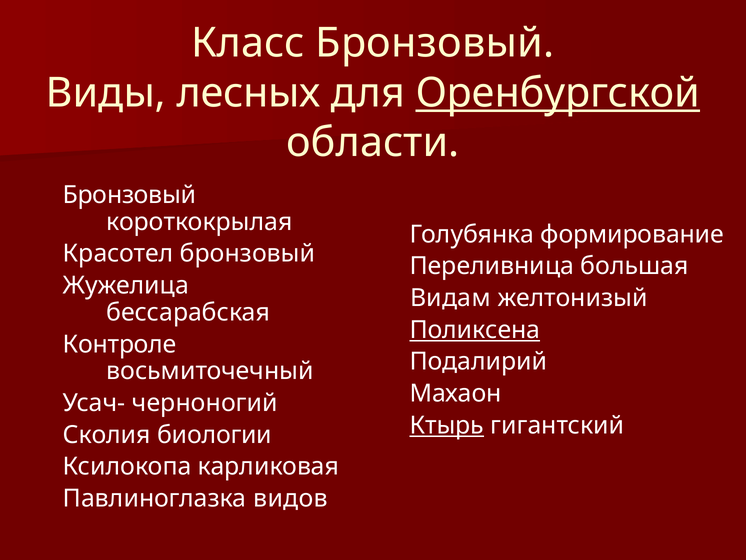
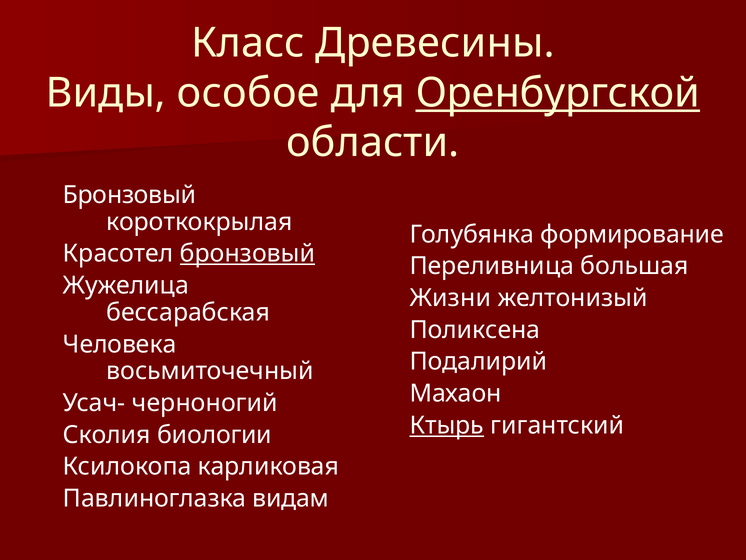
Класс Бронзовый: Бронзовый -> Древесины (435, 43)
лесных: лесных -> особое (248, 93)
бронзовый underline: none -> present (248, 254)
Видам: Видам -> Жизни (450, 298)
Поликсена underline: present -> none (475, 330)
Контроле: Контроле -> Человека (120, 344)
видов: видов -> видам (291, 498)
